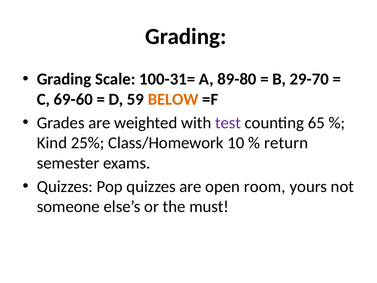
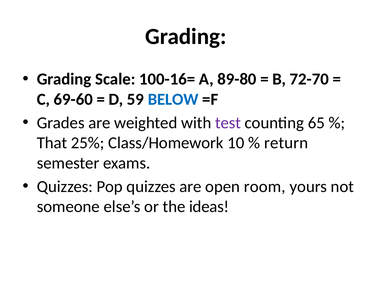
100-31=: 100-31= -> 100-16= (167, 79)
29-70: 29-70 -> 72-70 (309, 79)
BELOW colour: orange -> blue (173, 99)
Kind: Kind -> That (52, 143)
must: must -> ideas (209, 206)
